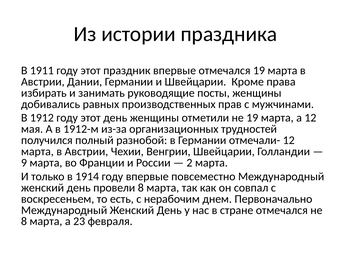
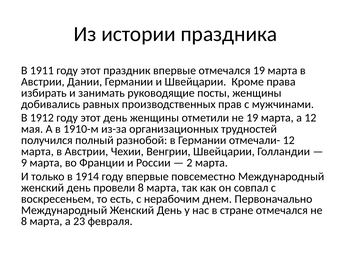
1912-м: 1912-м -> 1910-м (81, 129)
